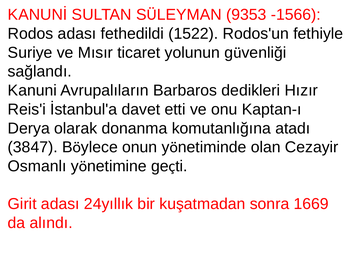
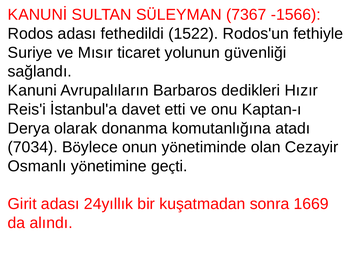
9353: 9353 -> 7367 (246, 15)
3847: 3847 -> 7034 (33, 147)
